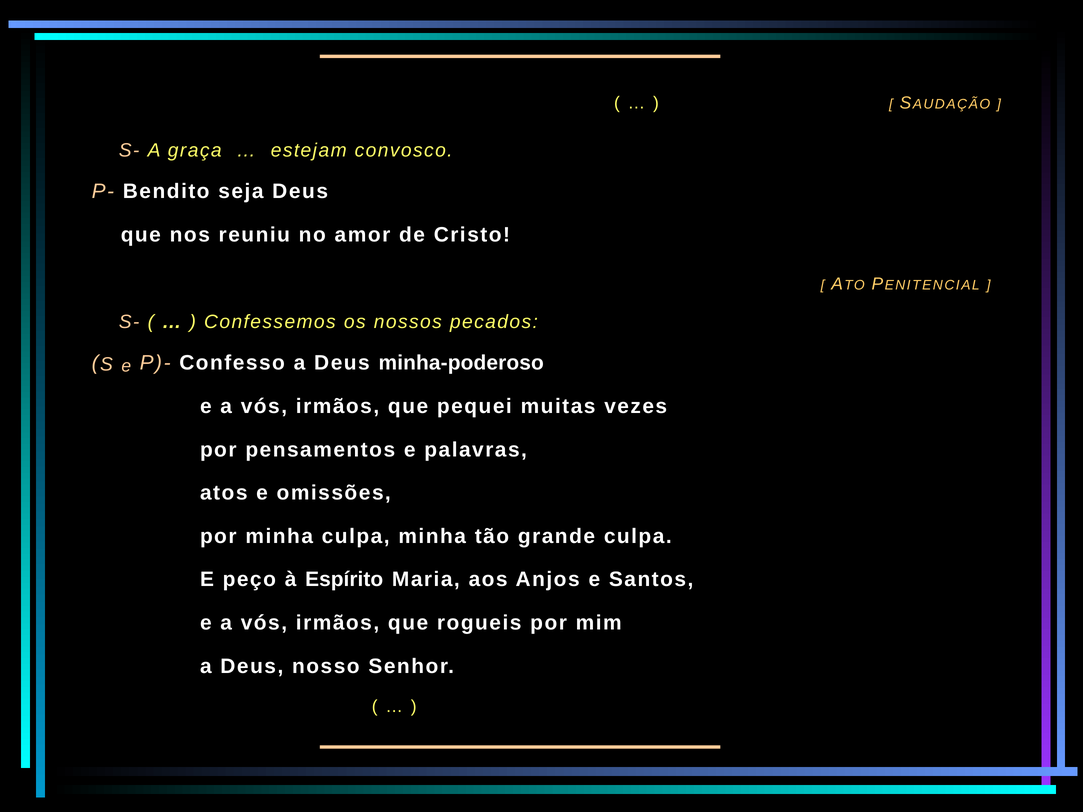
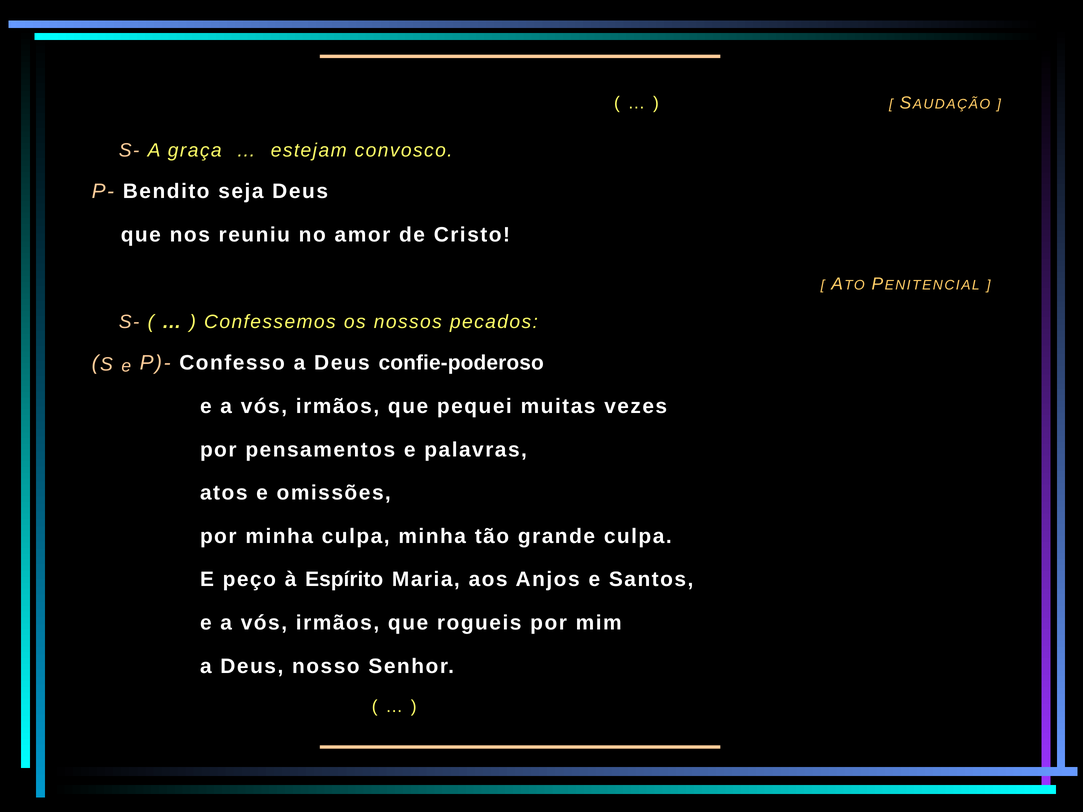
minha-poderoso: minha-poderoso -> confie-poderoso (461, 363)
